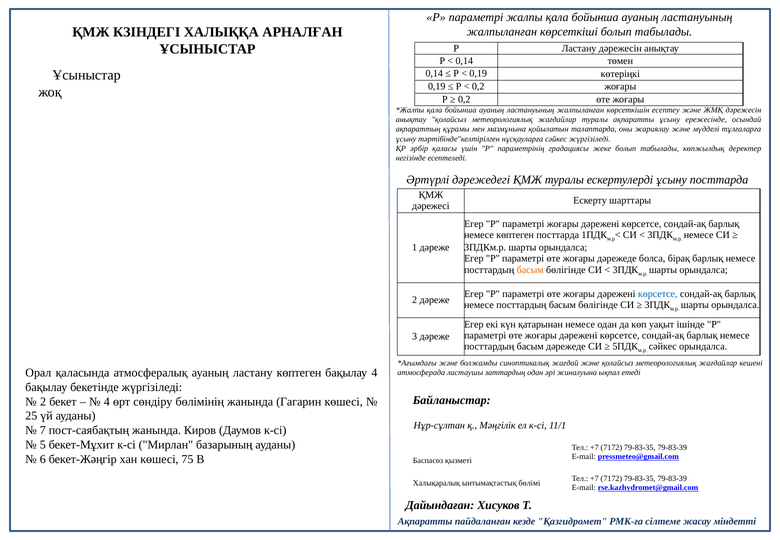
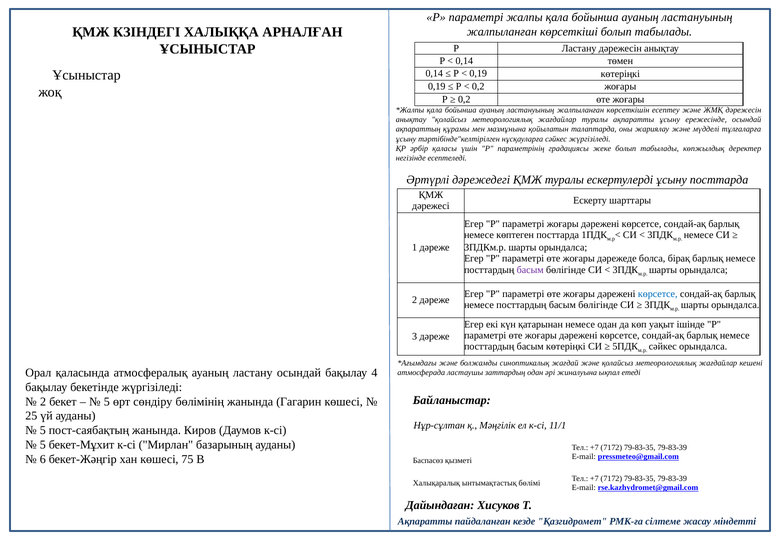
басым colour: orange -> purple (530, 270)
басым дәрежеде: дәрежеде -> көтеріңкі (566, 347)
ластану көптеген: көптеген -> осындай (299, 373)
4: 4 -> 5 (107, 402)
7: 7 -> 5 (43, 430)
